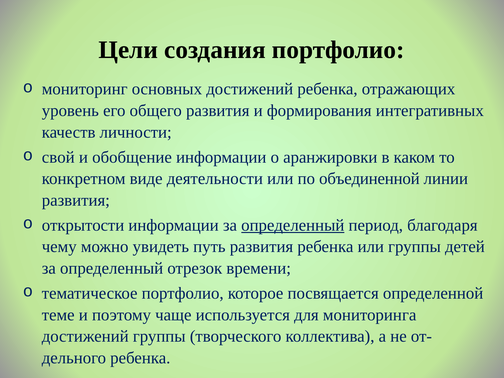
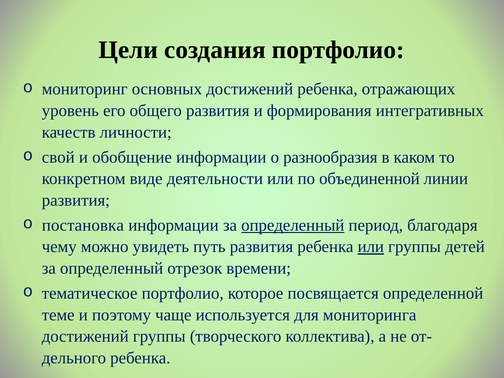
аранжировки: аранжировки -> разнообразия (330, 157)
открытости: открытости -> постановка (83, 225)
или underline: none -> present (371, 247)
